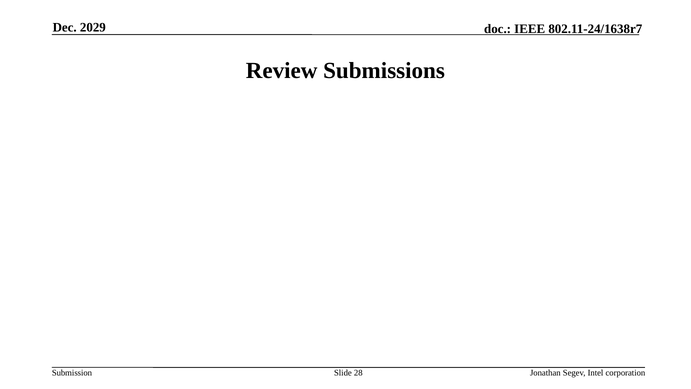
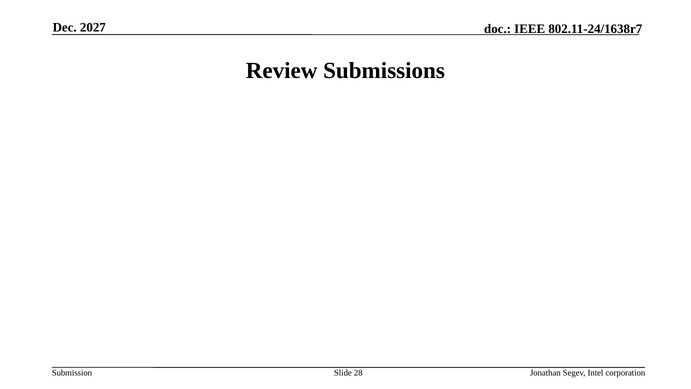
2029: 2029 -> 2027 (93, 27)
